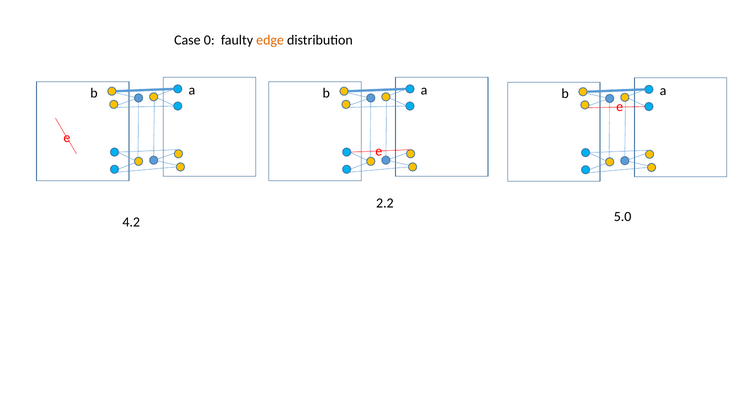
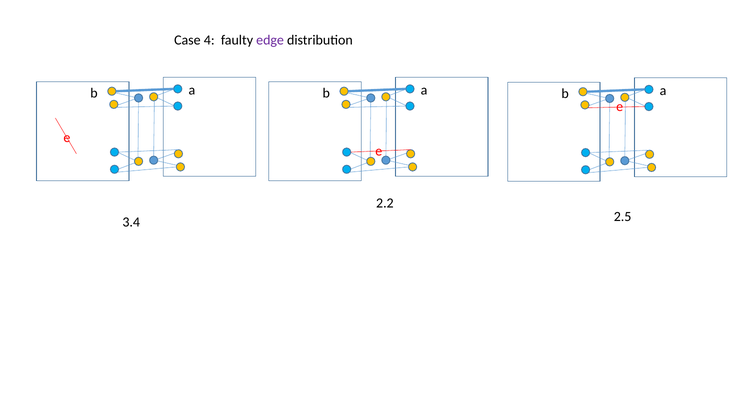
0: 0 -> 4 (209, 40)
edge colour: orange -> purple (270, 40)
5.0: 5.0 -> 2.5 (623, 217)
4.2: 4.2 -> 3.4 (131, 222)
